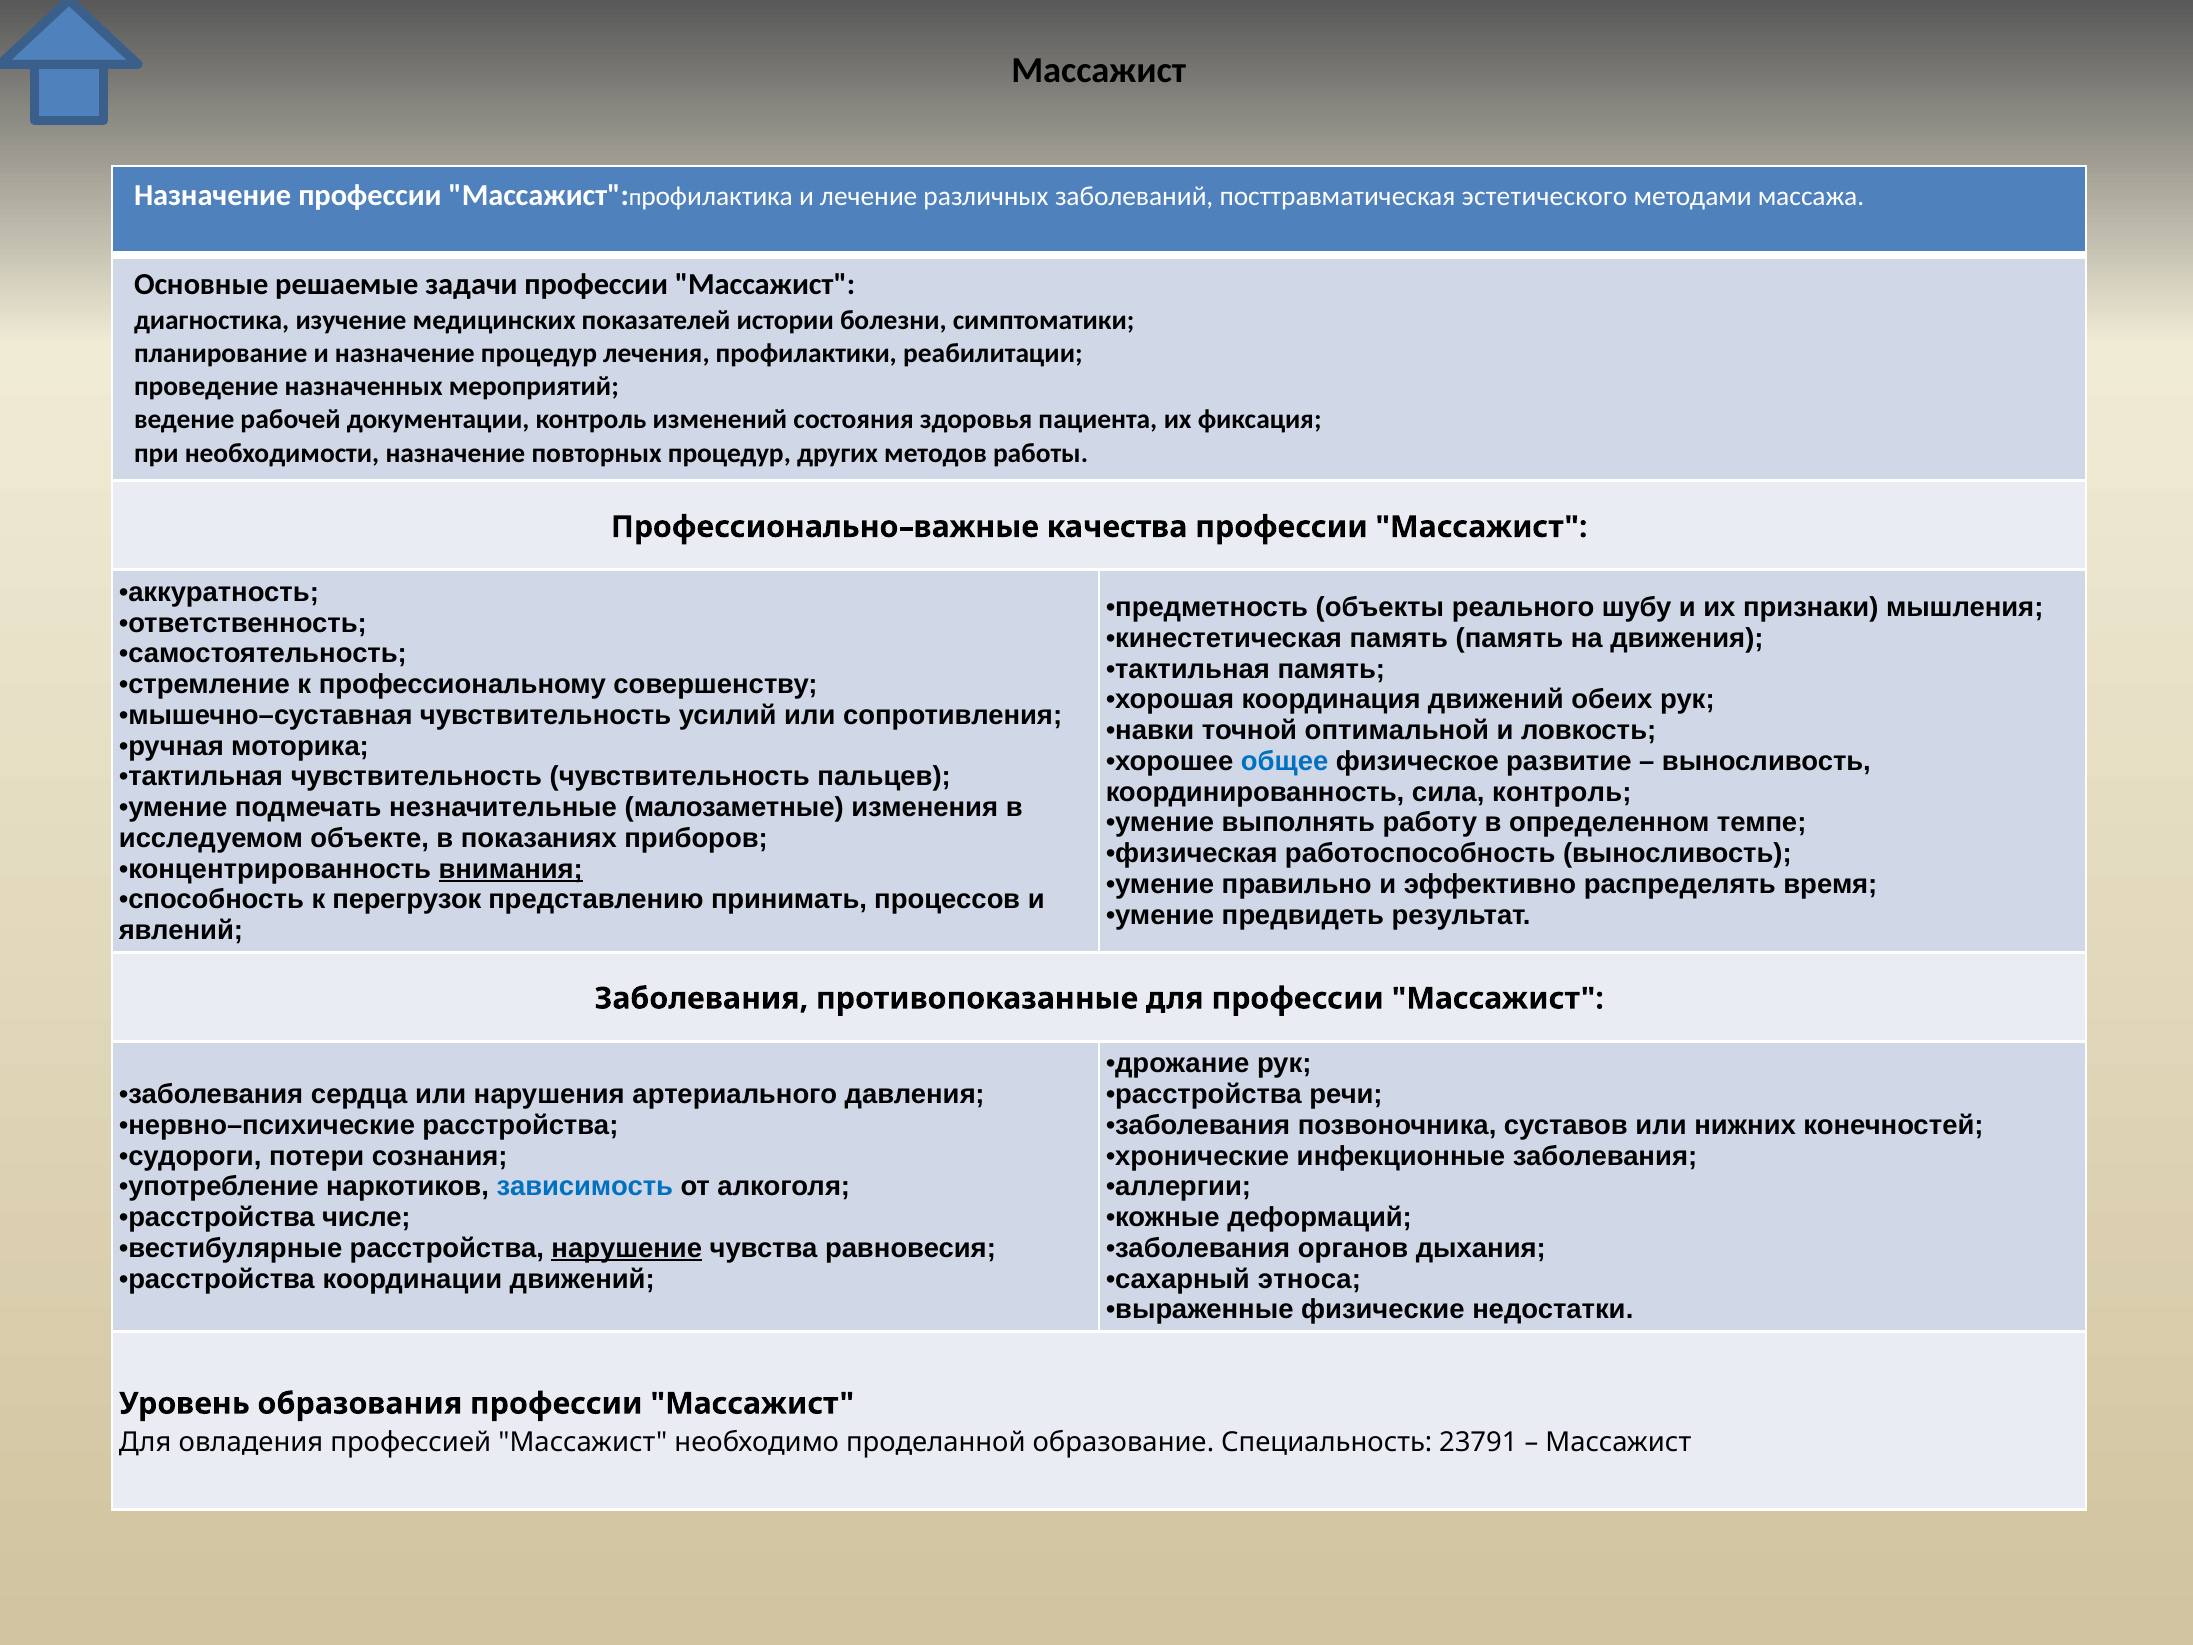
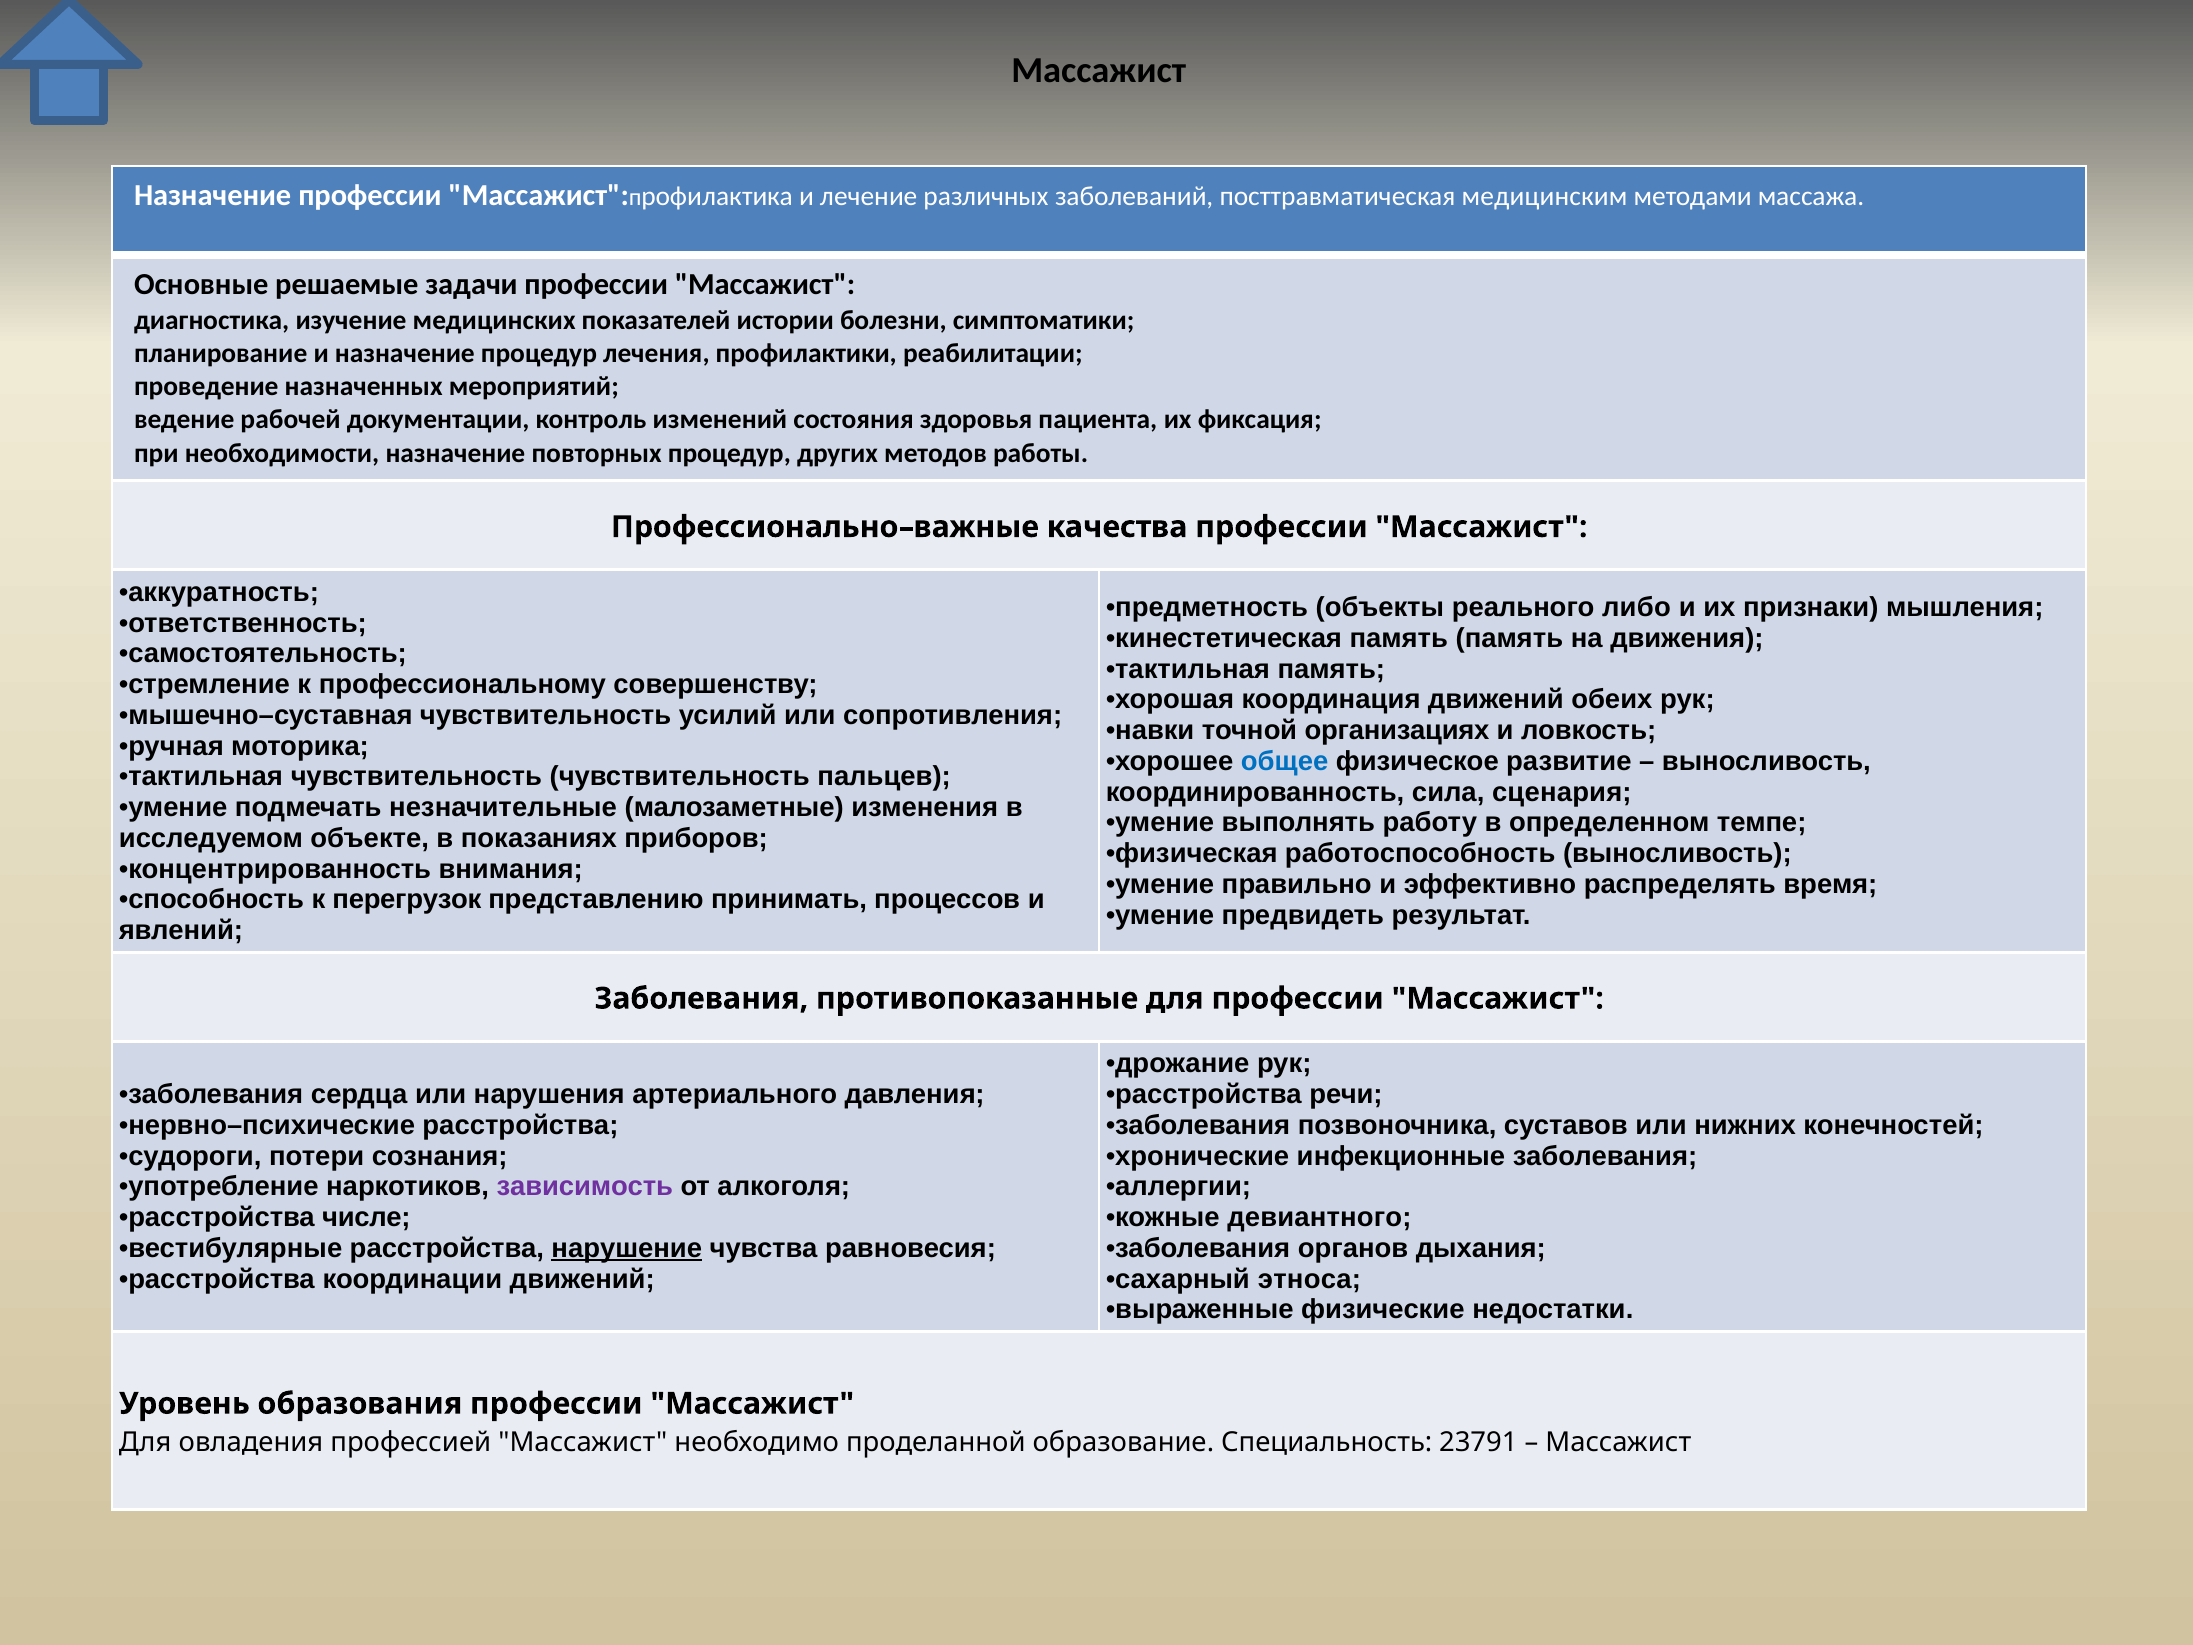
эстетического: эстетического -> медицинским (1545, 197)
шубу: шубу -> либо (1636, 608)
оптимальной: оптимальной -> организациях (1397, 731)
сила контроль: контроль -> сценария (1562, 792)
внимания underline: present -> none (511, 869)
зависимость colour: blue -> purple (585, 1187)
деформаций: деформаций -> девиантного (1319, 1217)
